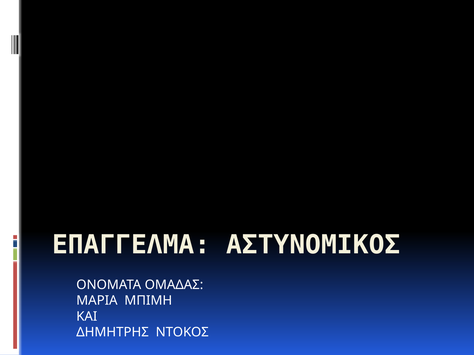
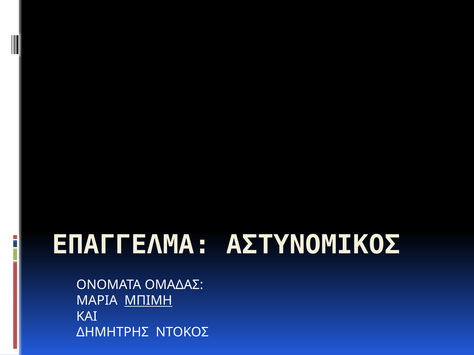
ΜΠΙΜΗ underline: none -> present (148, 301)
